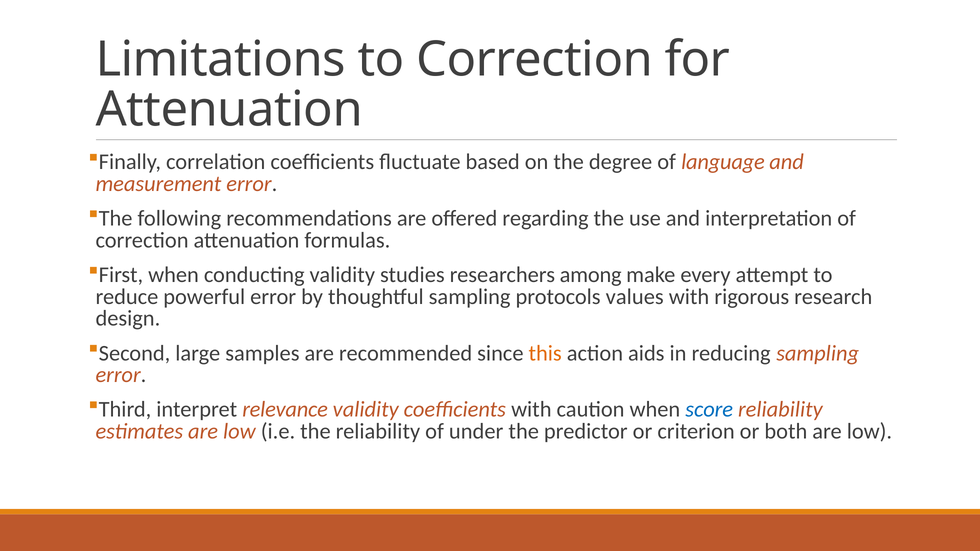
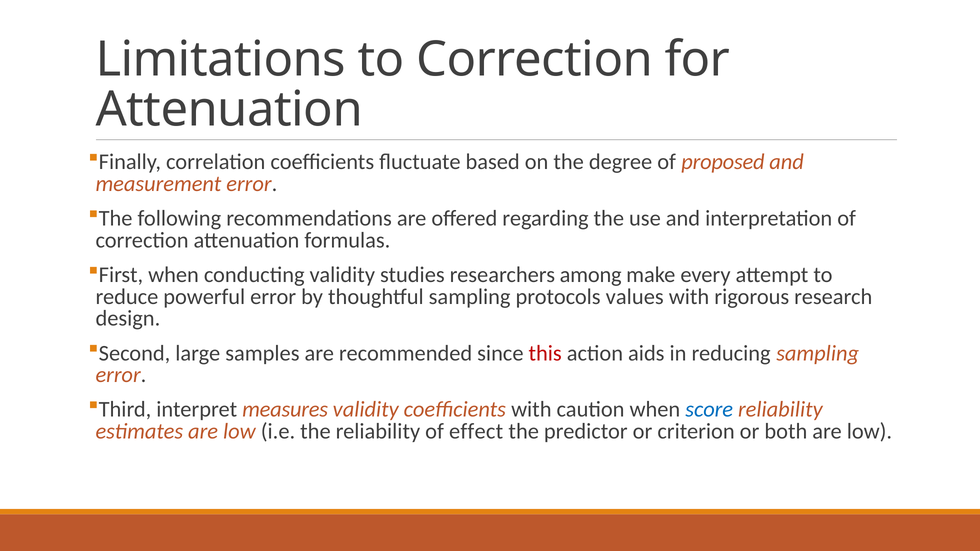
language: language -> proposed (723, 162)
this colour: orange -> red (545, 353)
relevance: relevance -> measures (285, 410)
under: under -> effect (476, 432)
